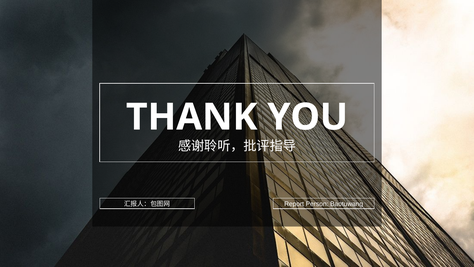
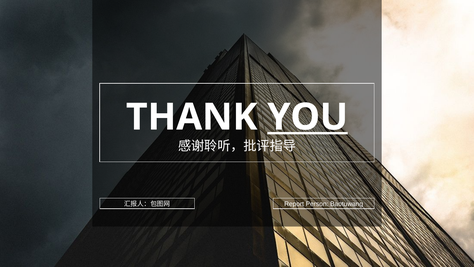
YOU underline: none -> present (308, 117)
